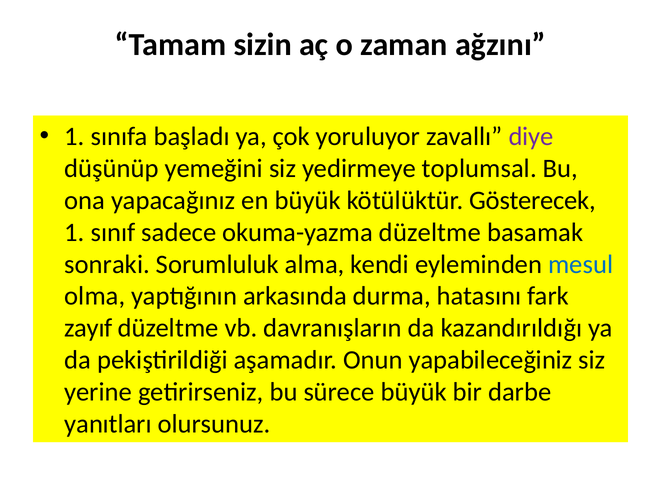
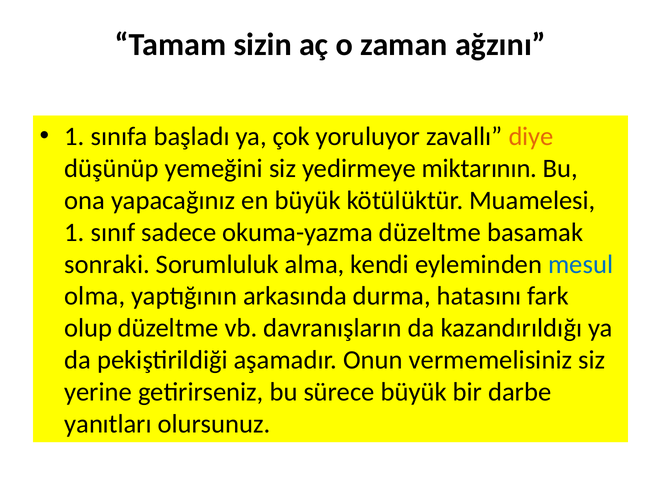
diye colour: purple -> orange (531, 137)
toplumsal: toplumsal -> miktarının (479, 169)
Gösterecek: Gösterecek -> Muamelesi (532, 201)
zayıf: zayıf -> olup (88, 329)
yapabileceğiniz: yapabileceğiniz -> vermemelisiniz (491, 361)
